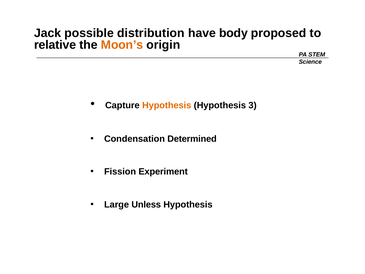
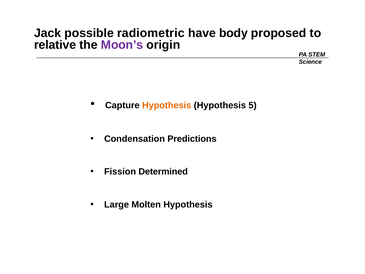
distribution: distribution -> radiometric (151, 33)
Moon’s colour: orange -> purple (122, 45)
3: 3 -> 5 (253, 105)
Determined: Determined -> Predictions (192, 139)
Experiment: Experiment -> Determined (163, 172)
Unless: Unless -> Molten (146, 204)
